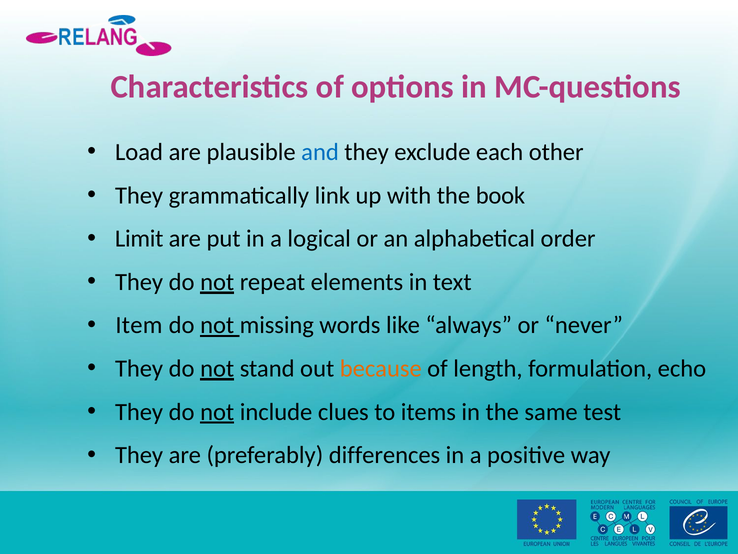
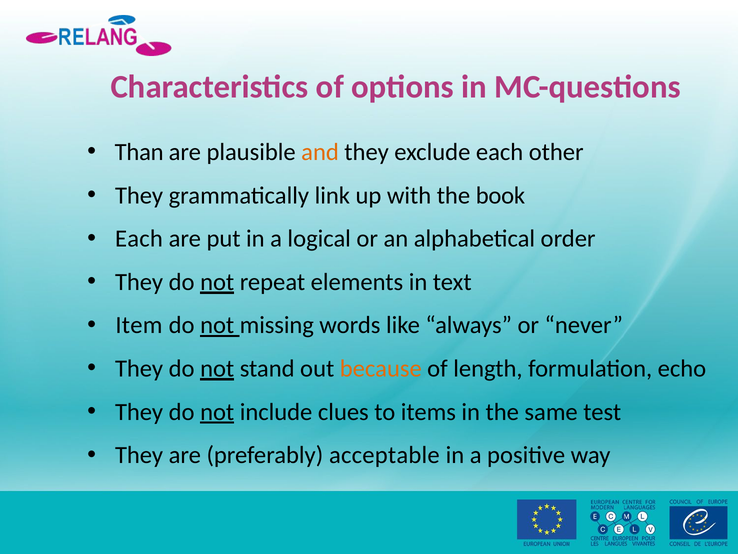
Load: Load -> Than (139, 152)
and colour: blue -> orange (320, 152)
Limit: Limit -> Each (139, 239)
differences: differences -> acceptable (384, 455)
